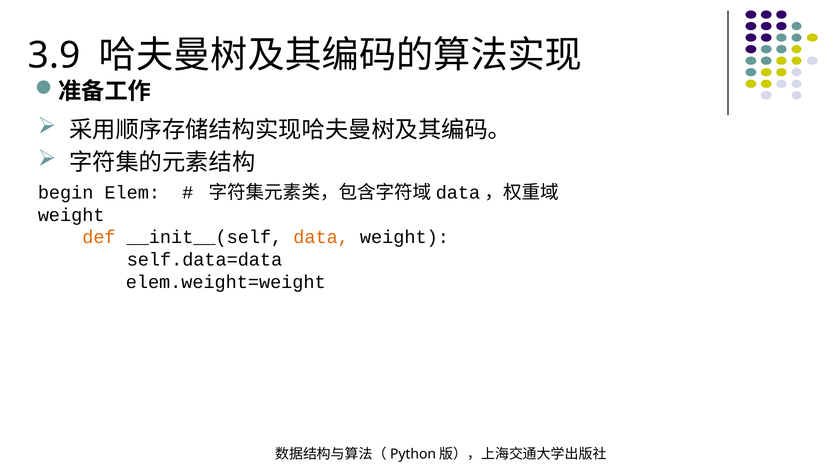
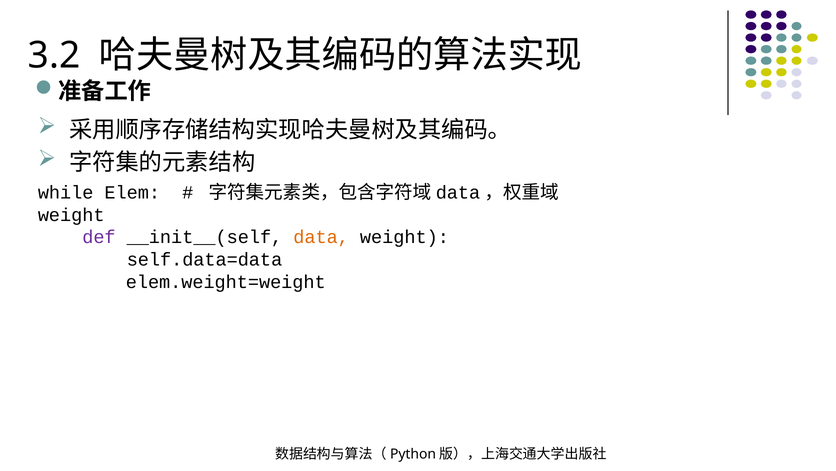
3.9: 3.9 -> 3.2 (54, 55)
begin: begin -> while (66, 192)
def colour: orange -> purple (99, 237)
